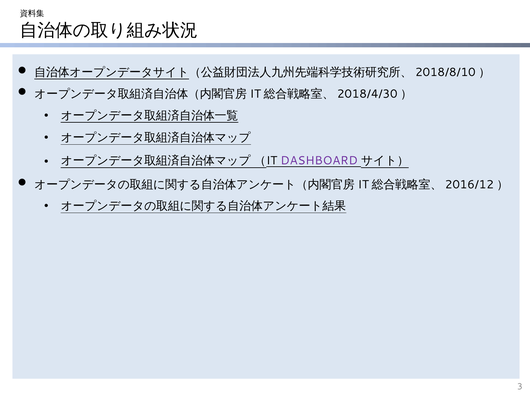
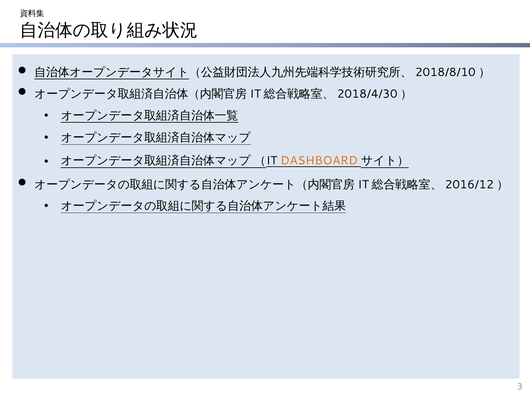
DASHBOARD colour: purple -> orange (319, 161)
